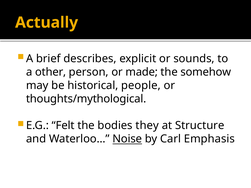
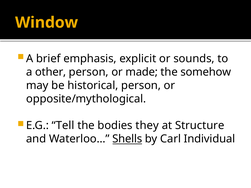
Actually: Actually -> Window (47, 23)
describes: describes -> emphasis (90, 59)
historical people: people -> person (141, 85)
thoughts/mythological: thoughts/mythological -> opposite/mythological (86, 99)
Felt: Felt -> Tell (63, 126)
Noise: Noise -> Shells (127, 139)
Emphasis: Emphasis -> Individual (209, 139)
